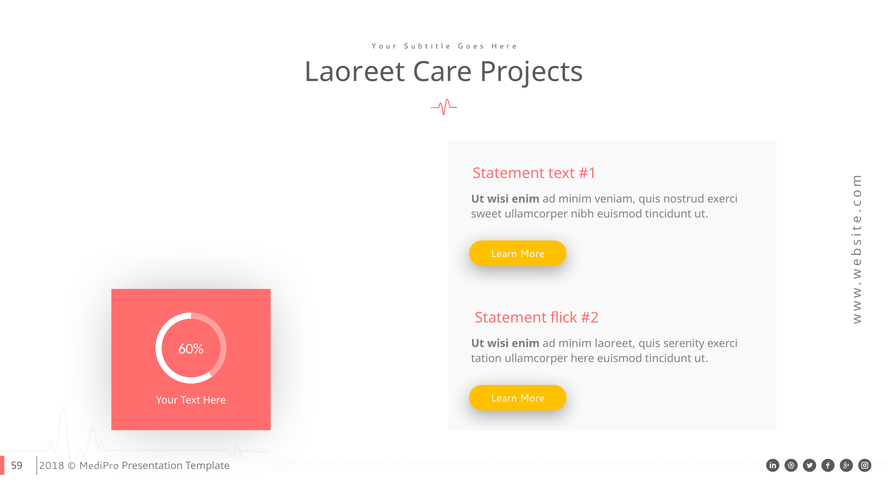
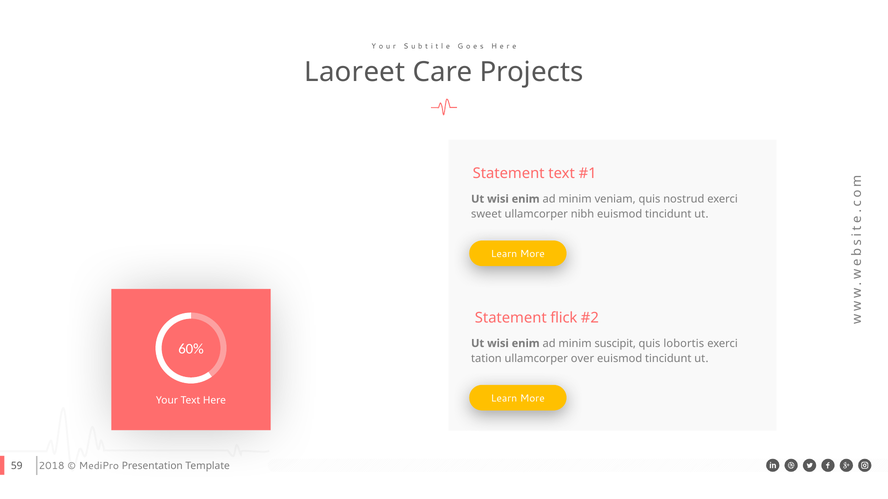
minim laoreet: laoreet -> suscipit (615, 344)
serenity: serenity -> lobortis (684, 344)
ullamcorper here: here -> over (582, 359)
